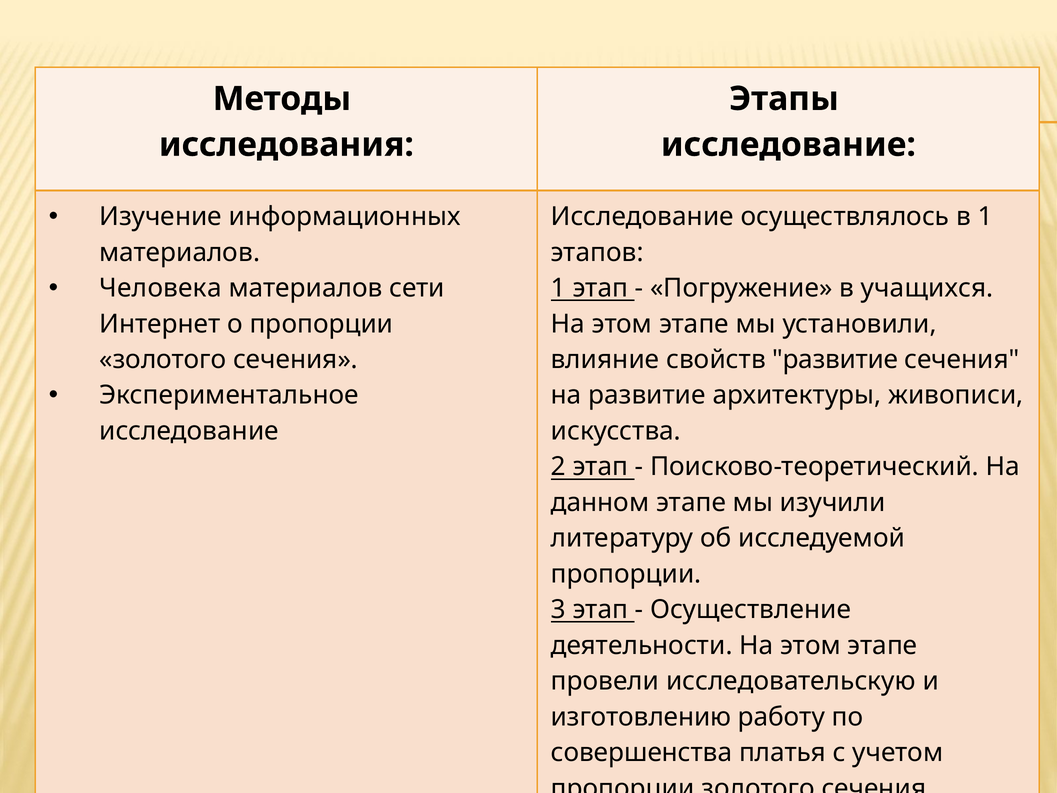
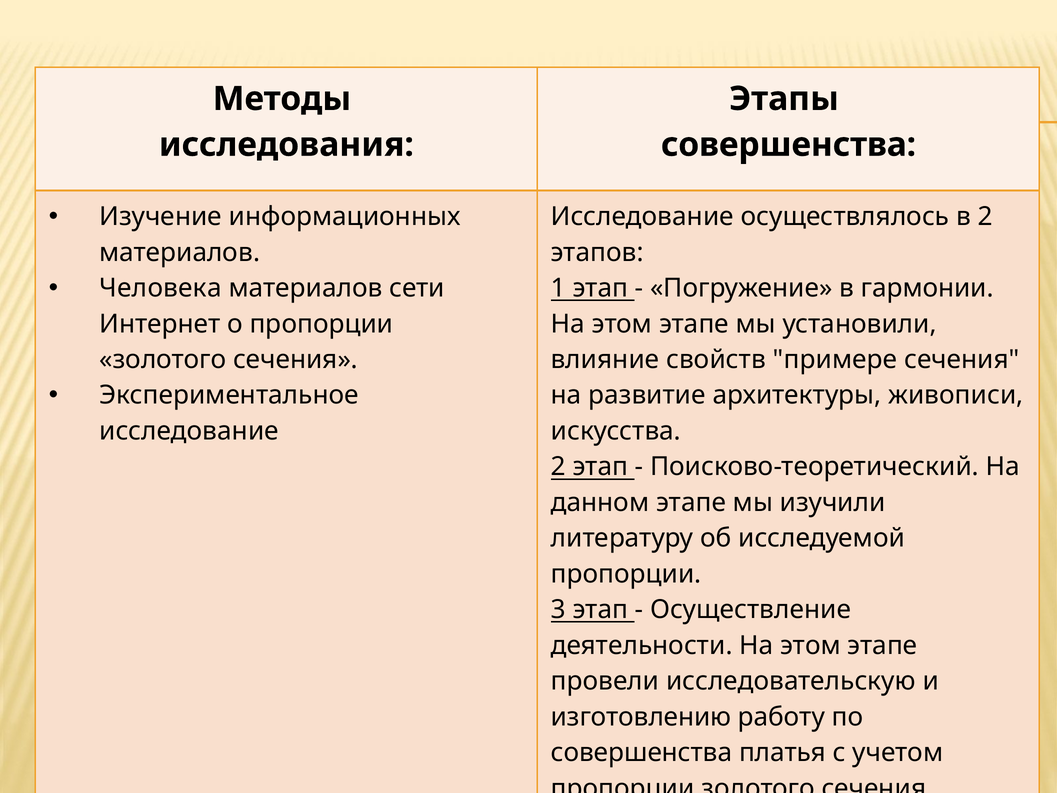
исследование: исследование -> совершенства (788, 145)
в 1: 1 -> 2 (985, 217)
учащихся: учащихся -> гармонии (927, 288)
свойств развитие: развитие -> примере (835, 359)
